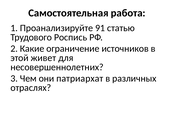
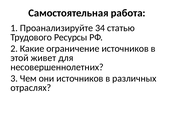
91: 91 -> 34 (100, 28)
Роспись: Роспись -> Ресурсы (71, 37)
они патриархат: патриархат -> источников (80, 78)
